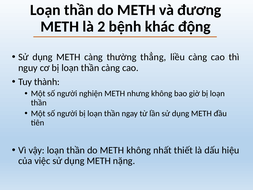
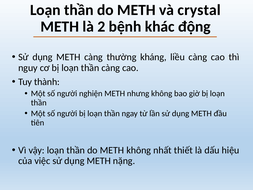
đương: đương -> crystal (199, 10)
thẳng: thẳng -> kháng (153, 57)
